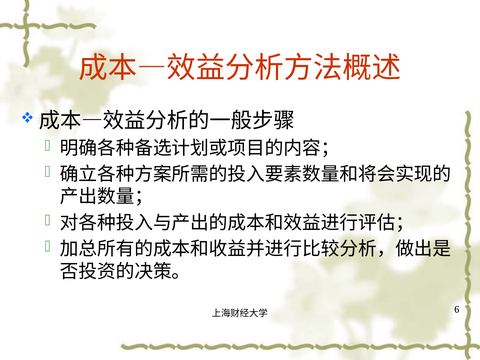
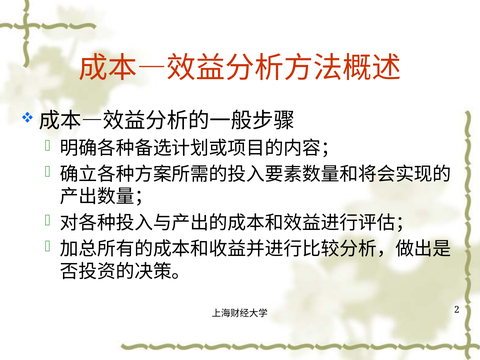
6: 6 -> 2 (457, 310)
